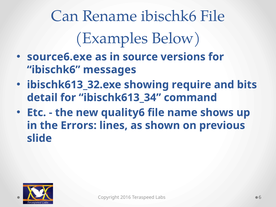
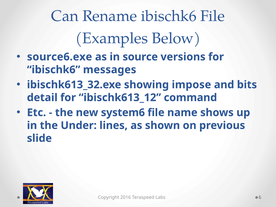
require: require -> impose (191, 85)
ibischk613_34: ibischk613_34 -> ibischk613_12 (120, 98)
quality6: quality6 -> system6 (123, 113)
Errors: Errors -> Under (79, 125)
